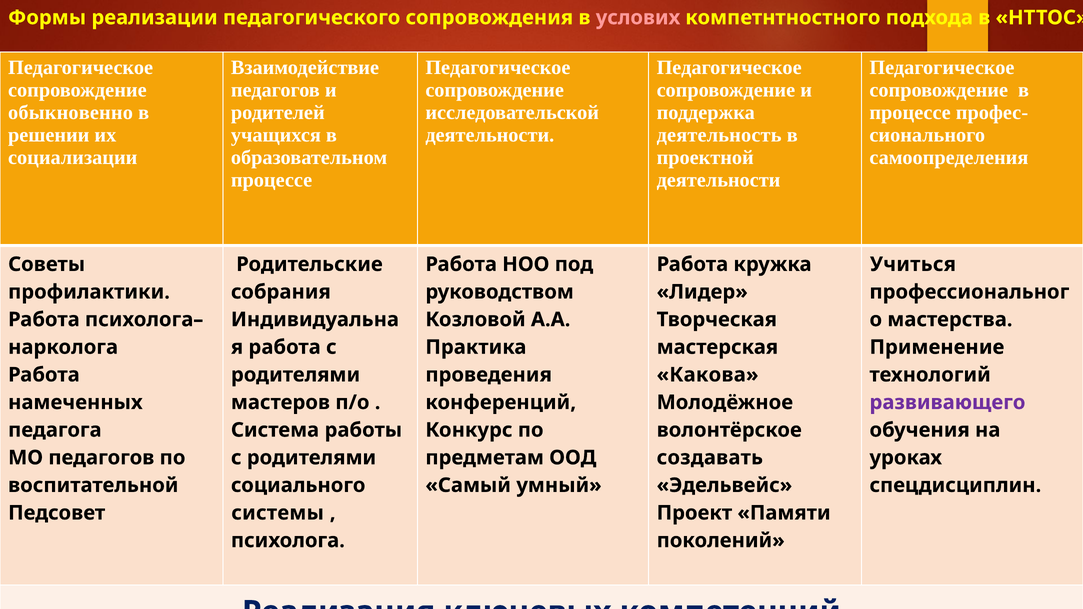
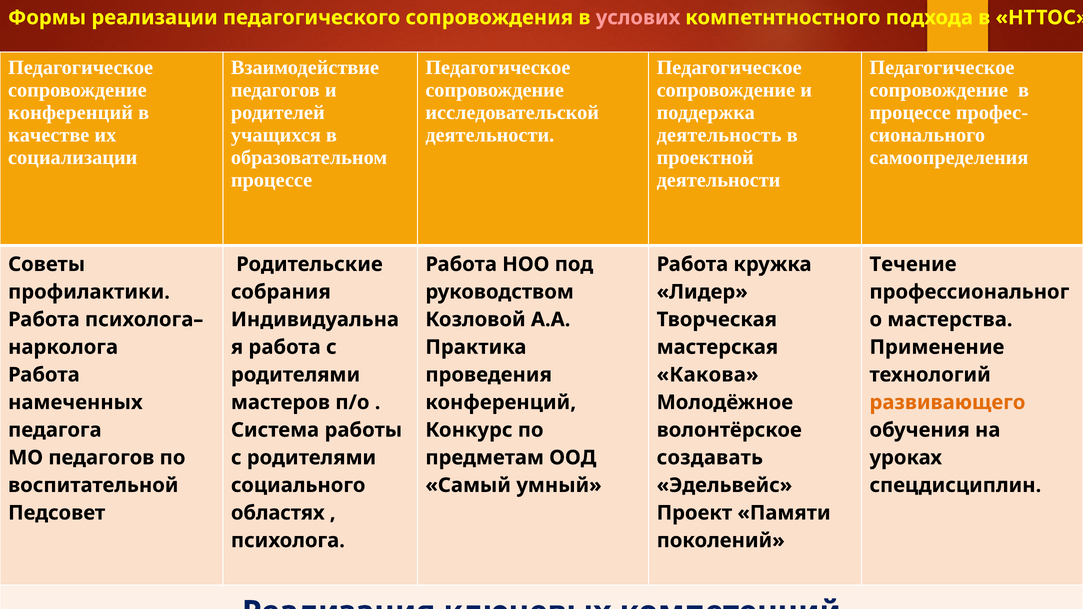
обыкновенно: обыкновенно -> конференций (71, 113)
решении: решении -> качестве (49, 135)
Учиться: Учиться -> Течение (913, 264)
развивающего colour: purple -> orange (947, 403)
системы: системы -> областях (278, 513)
